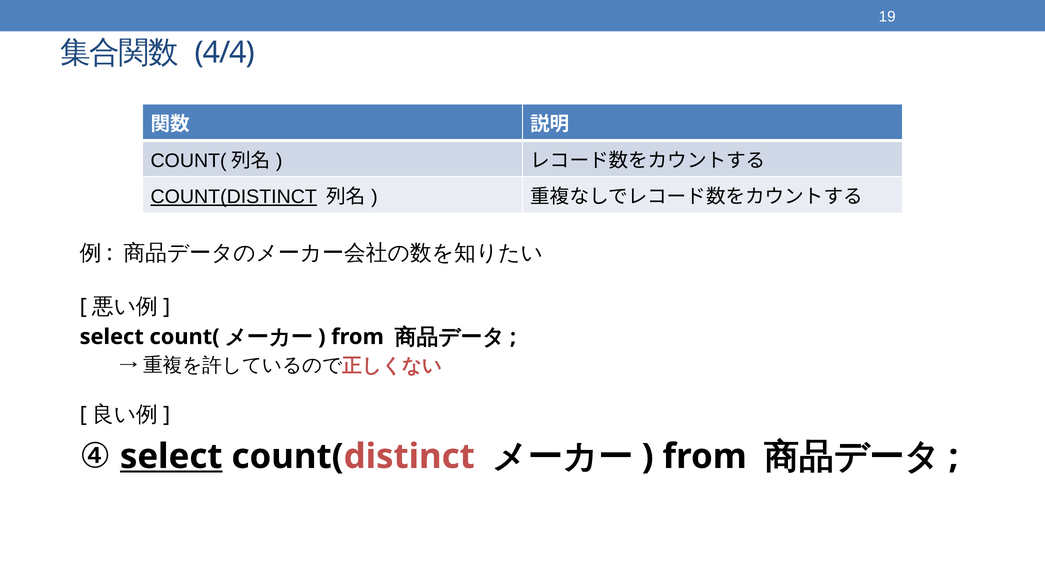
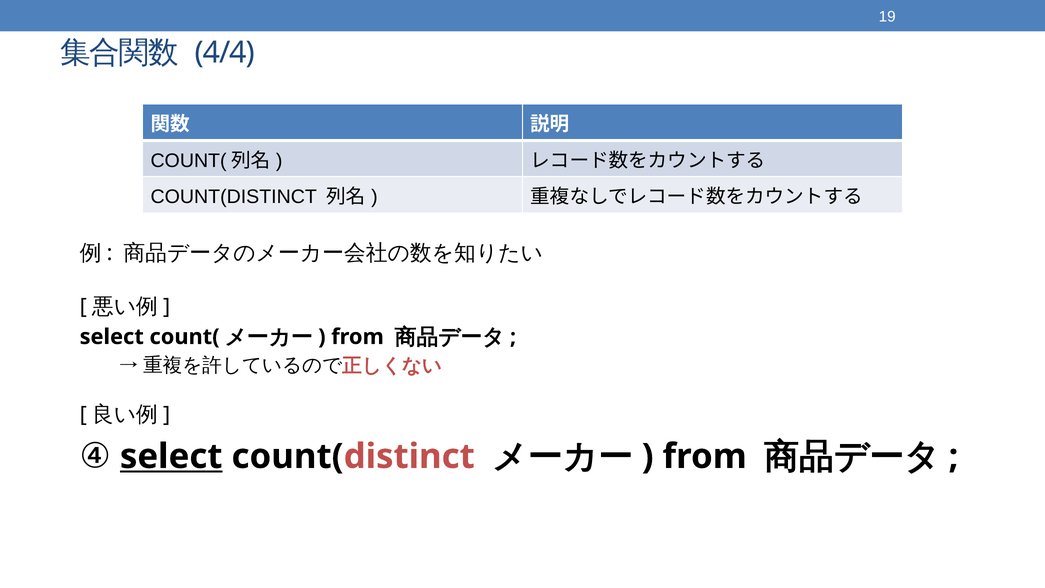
COUNT(DISTINCT underline: present -> none (234, 197)
